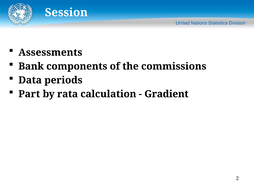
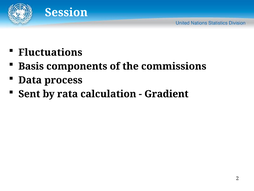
Assessments: Assessments -> Fluctuations (50, 52)
Bank: Bank -> Basis (31, 66)
periods: periods -> process (63, 80)
Part: Part -> Sent (29, 94)
